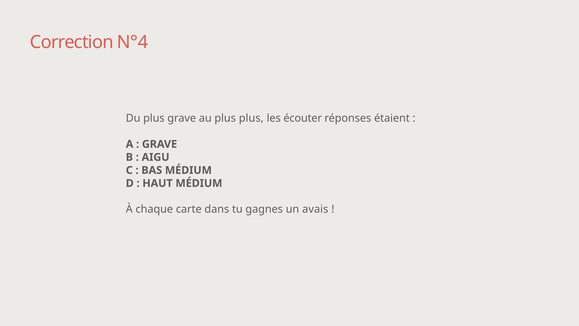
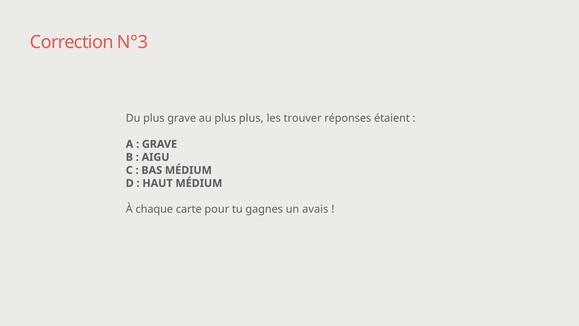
N°4: N°4 -> N°3 (132, 42)
écouter: écouter -> trouver (303, 118)
dans: dans -> pour (217, 209)
